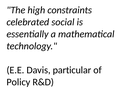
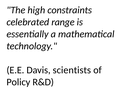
social: social -> range (63, 22)
particular: particular -> scientists (72, 70)
